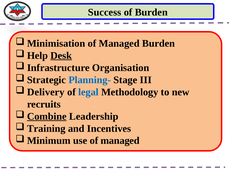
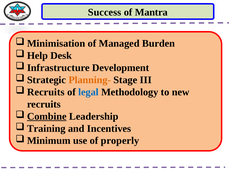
of Burden: Burden -> Mantra (151, 12)
Desk underline: present -> none (61, 56)
Organisation: Organisation -> Development (121, 68)
Planning- colour: blue -> orange (90, 80)
Delivery: Delivery -> Recruits (46, 92)
use of managed: managed -> properly (120, 141)
